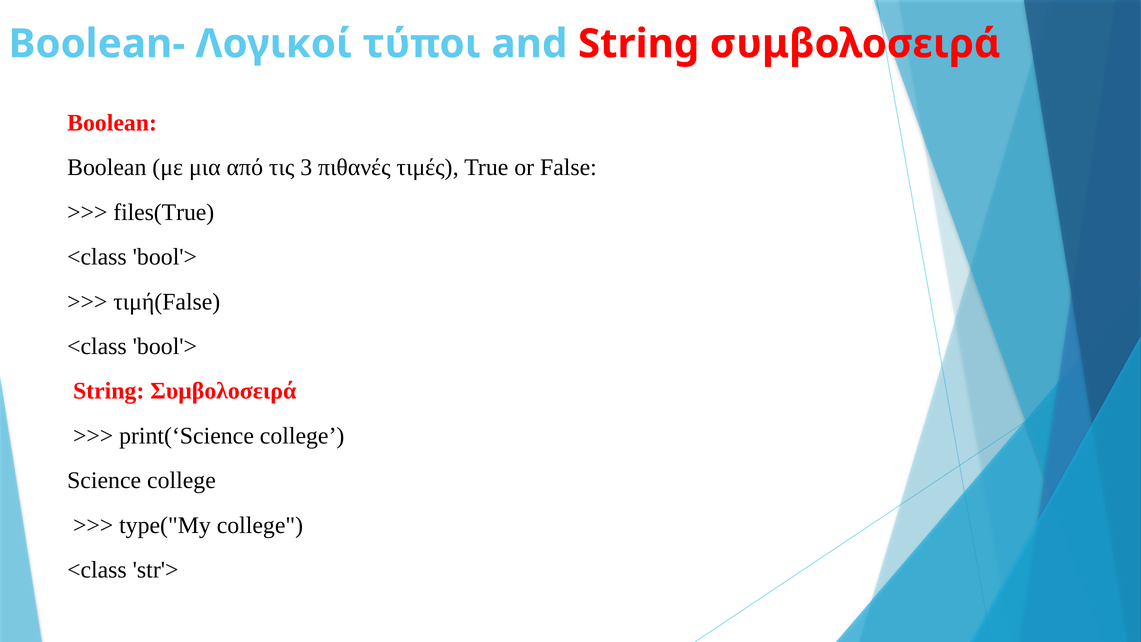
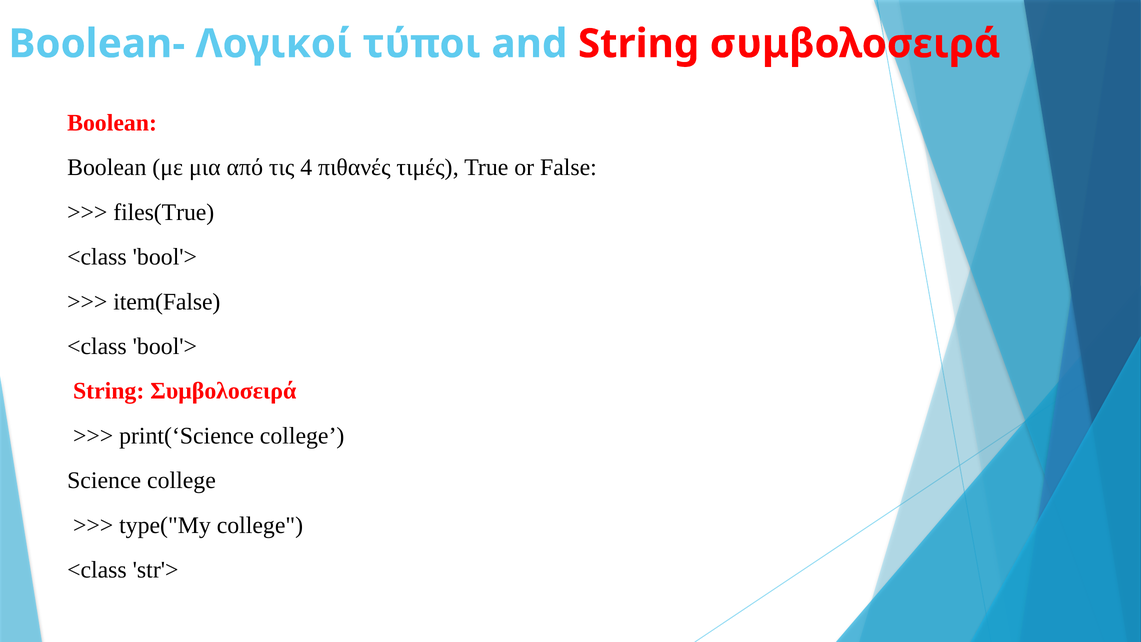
3: 3 -> 4 (306, 167)
τιμή(False: τιμή(False -> item(False (167, 302)
